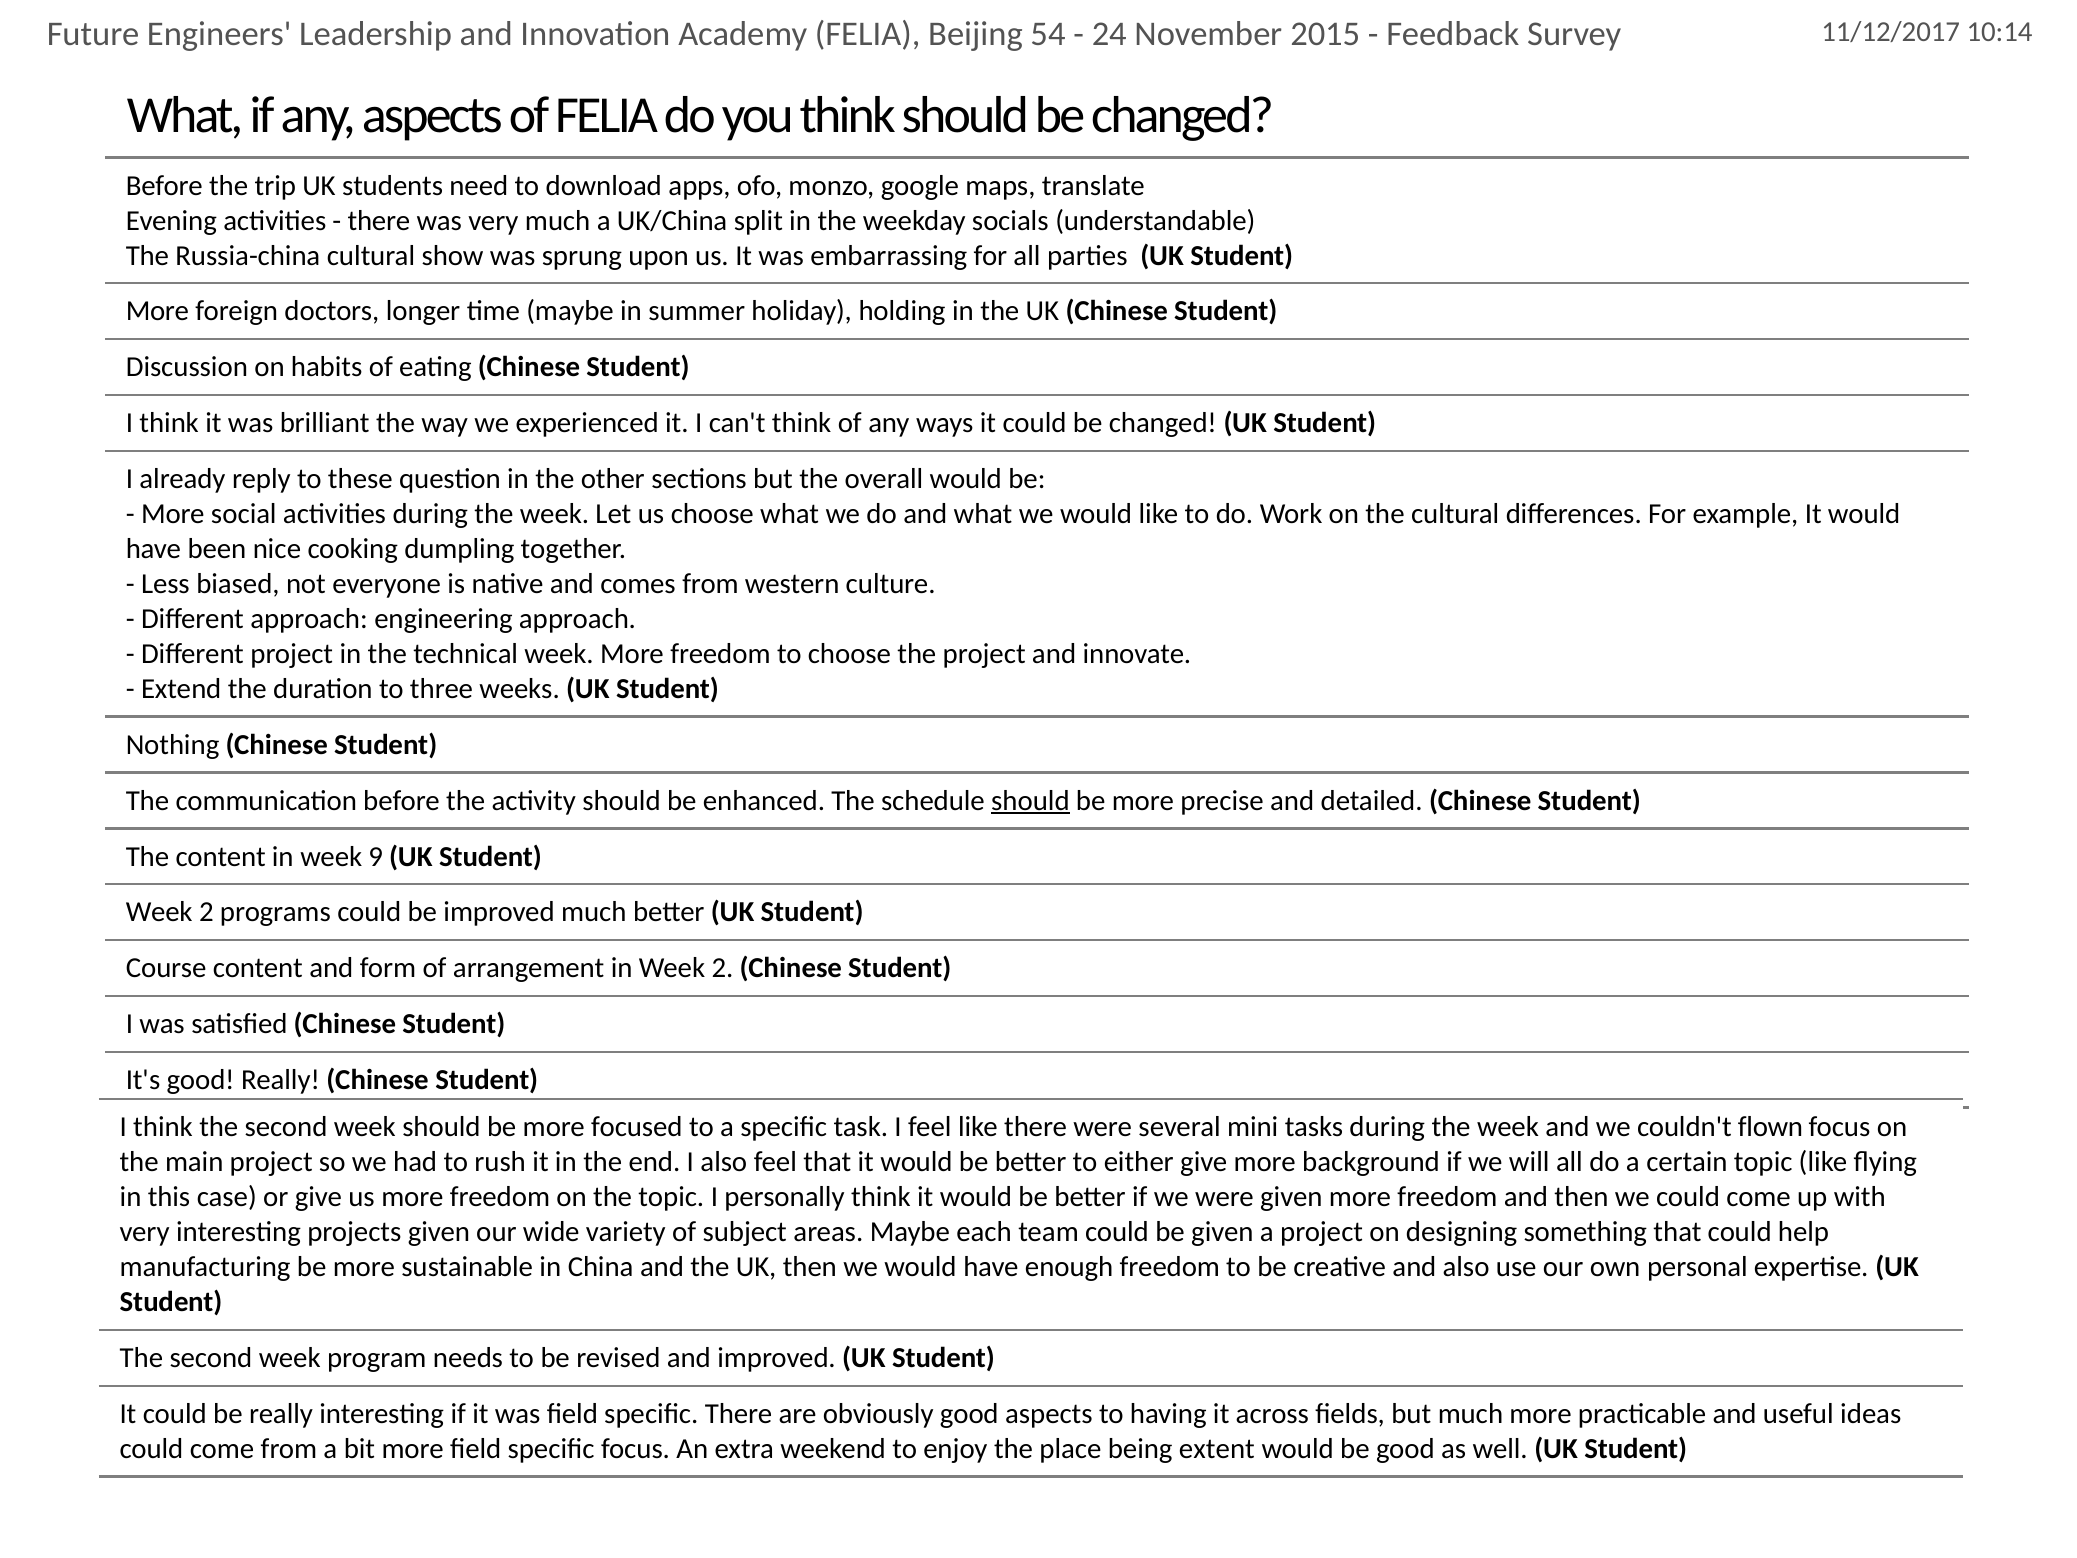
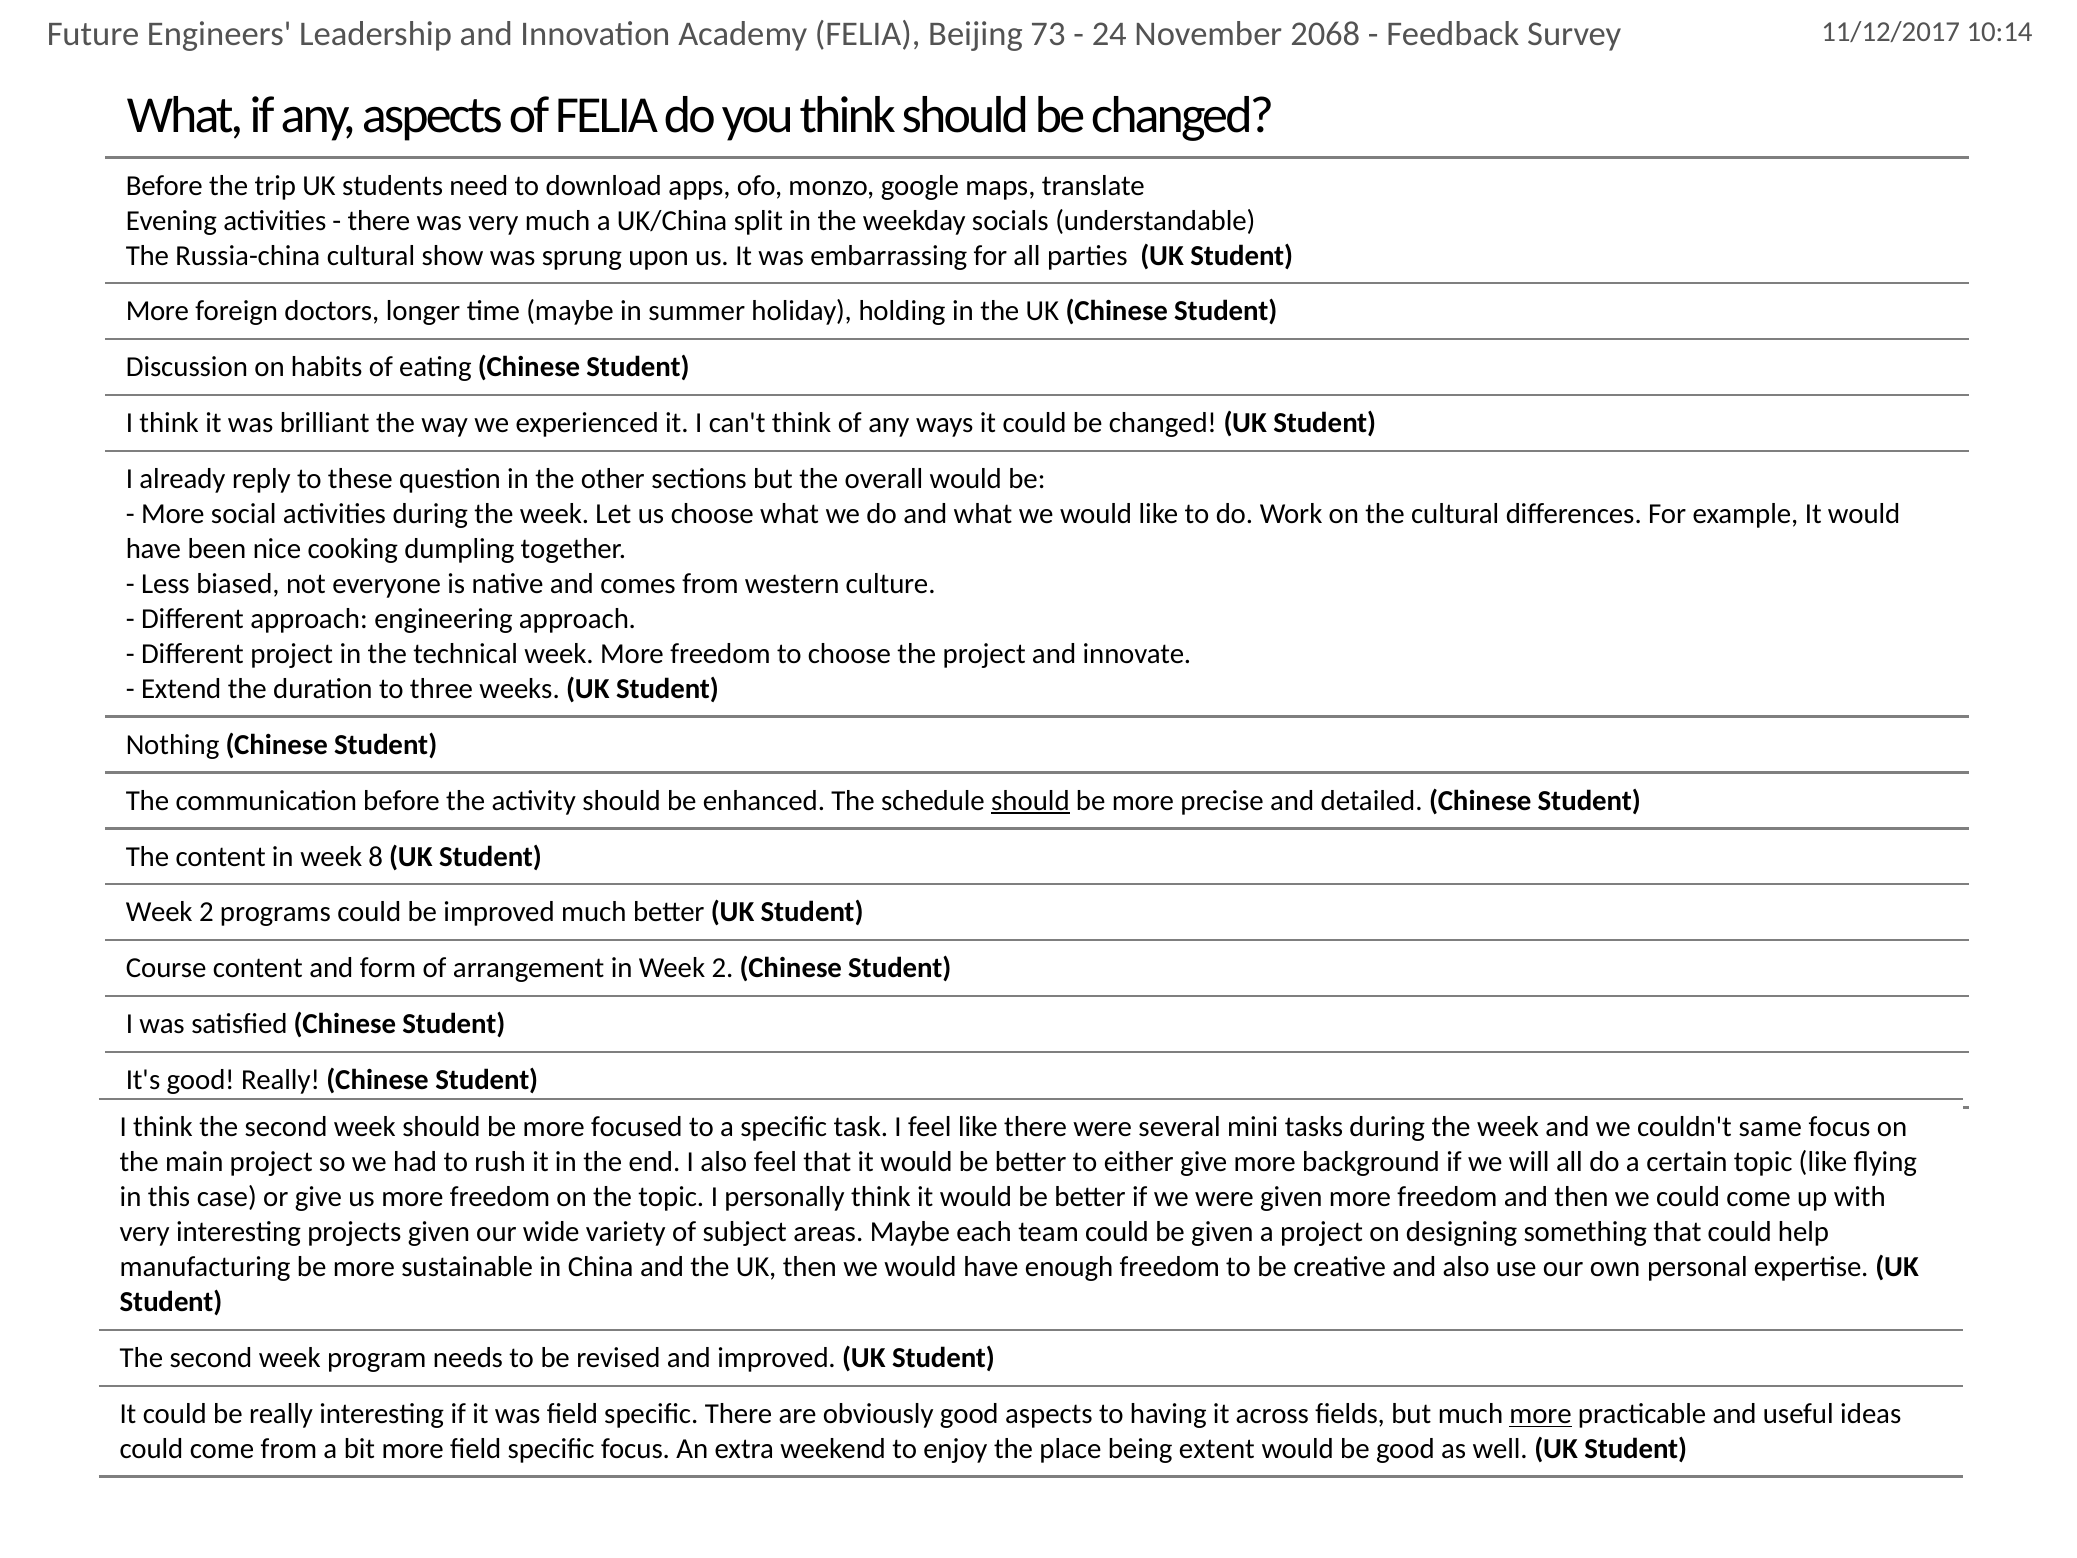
54: 54 -> 73 (1048, 34)
2015: 2015 -> 2068 (1325, 34)
9: 9 -> 8 (376, 856)
flown: flown -> same (1770, 1127)
more underline: none -> present (1541, 1414)
